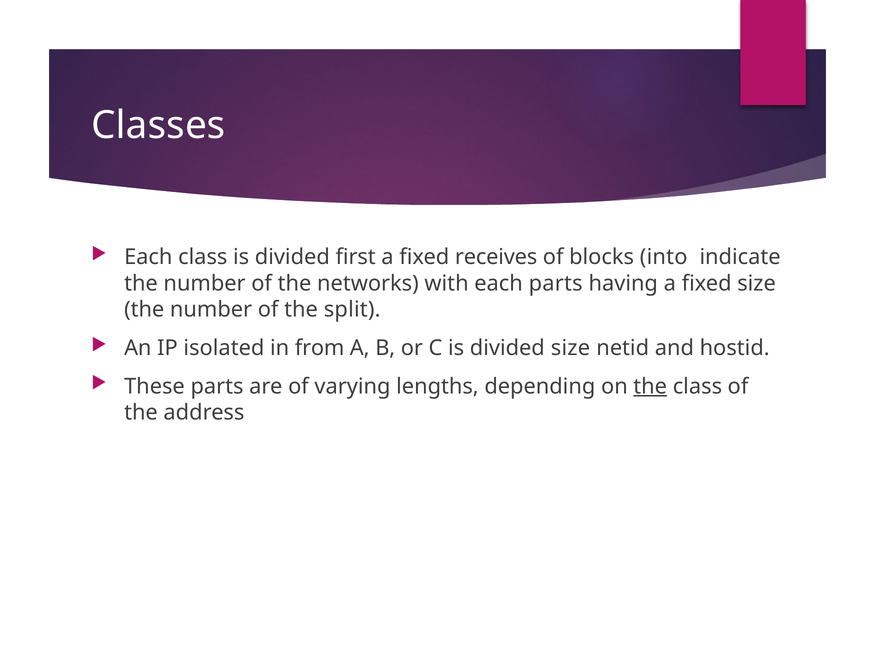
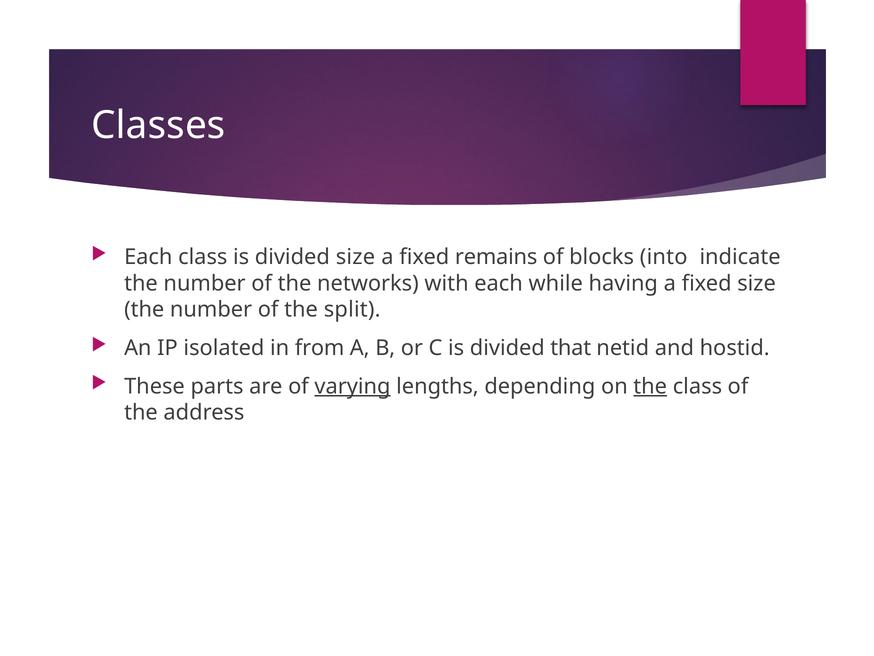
divided first: first -> size (355, 257)
receives: receives -> remains (496, 257)
each parts: parts -> while (556, 283)
divided size: size -> that (571, 348)
varying underline: none -> present (352, 386)
